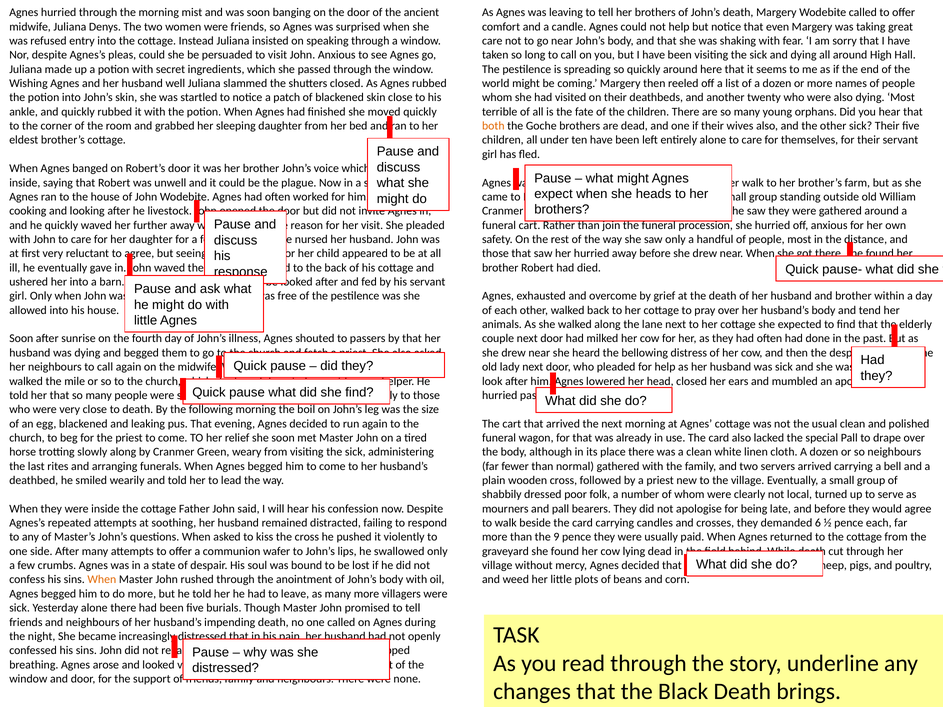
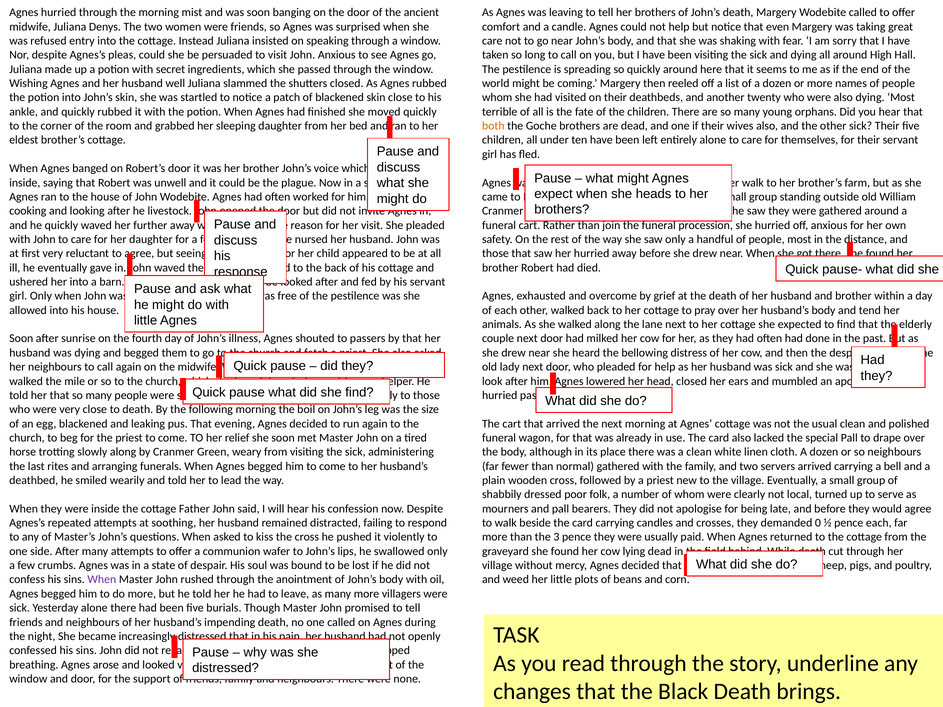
6: 6 -> 0 (818, 523)
9: 9 -> 3 (556, 537)
When colour: orange -> purple (102, 580)
